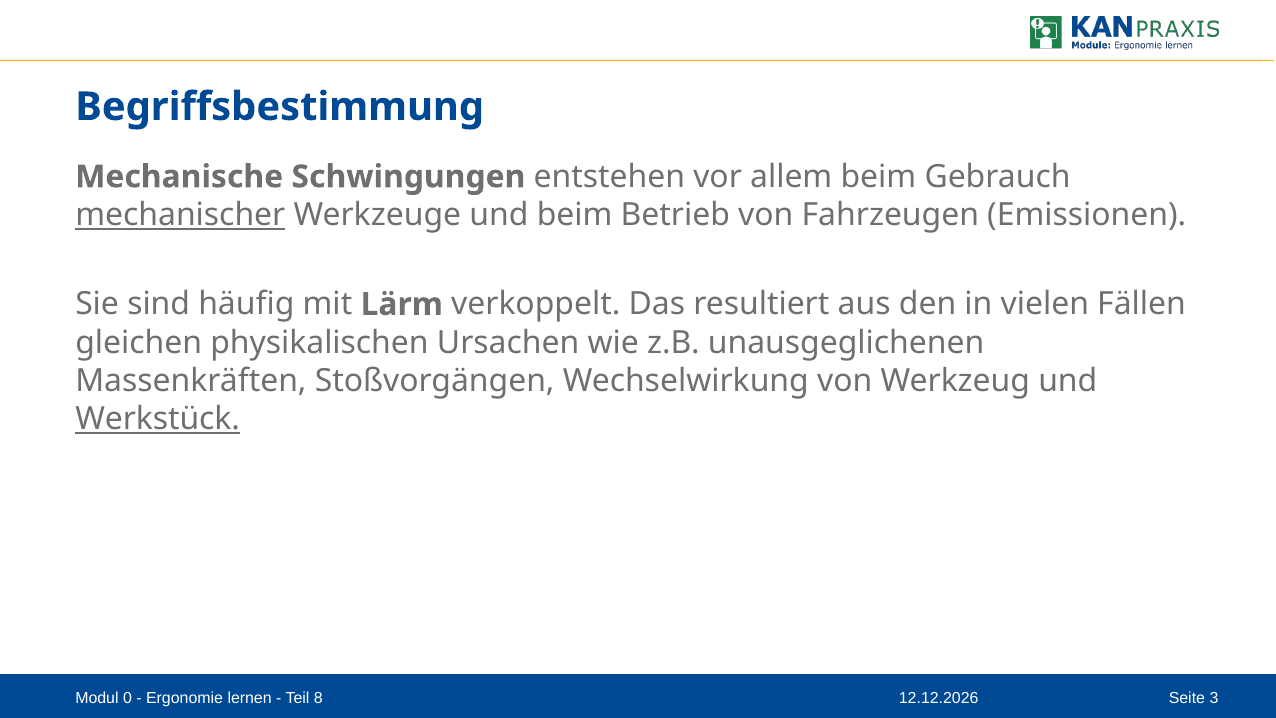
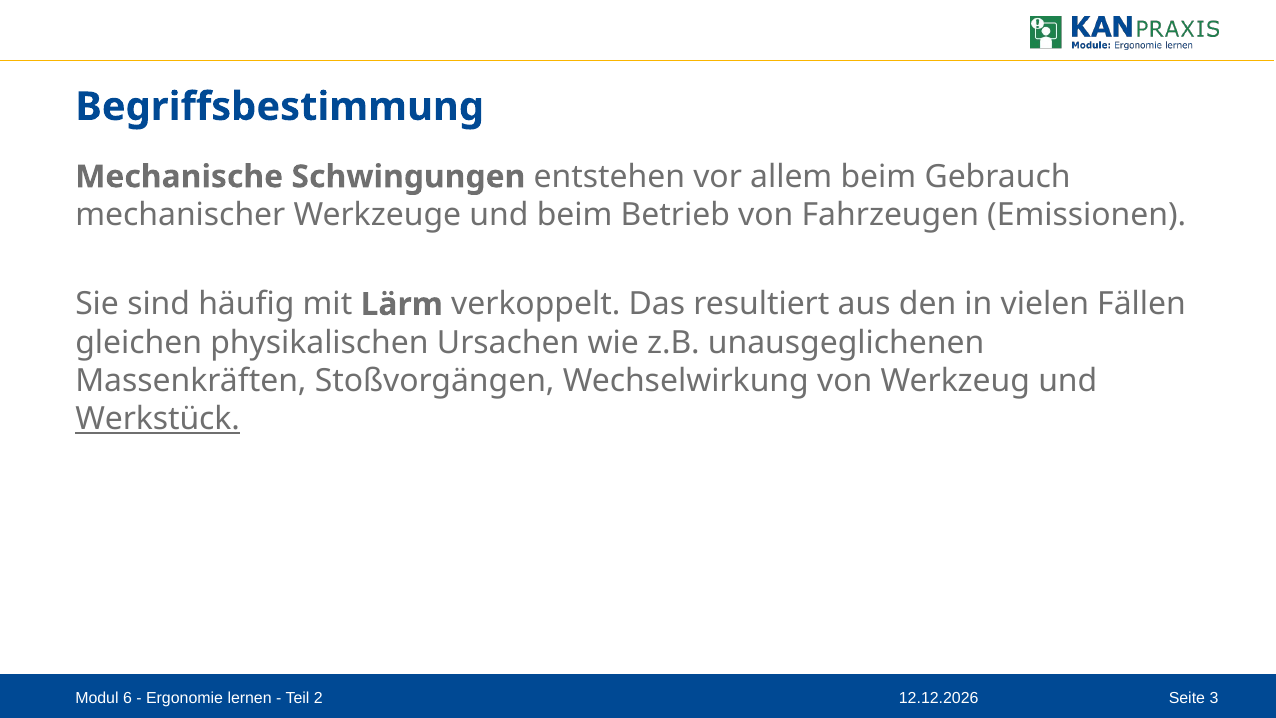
mechanischer underline: present -> none (180, 215)
0: 0 -> 6 (128, 698)
8: 8 -> 2 (318, 698)
